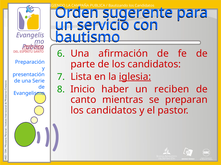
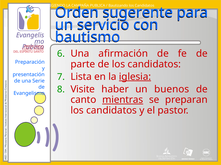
Inicio: Inicio -> Visite (83, 90)
reciben: reciben -> buenos (172, 90)
mientras underline: none -> present (123, 100)
